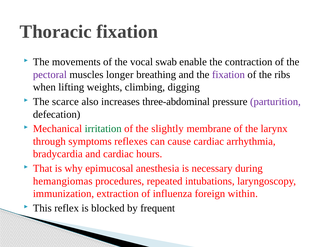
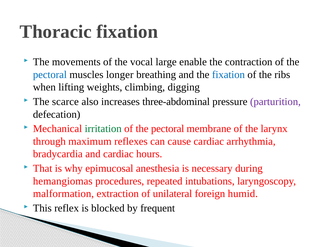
swab: swab -> large (166, 62)
pectoral colour: purple -> blue (50, 75)
fixation colour: purple -> blue (228, 75)
slightly: slightly -> pectoral (168, 129)
symptoms: symptoms -> maximum (90, 142)
immunization: immunization -> malformation (63, 194)
influenza: influenza -> unilateral (172, 194)
within: within -> humid (243, 194)
